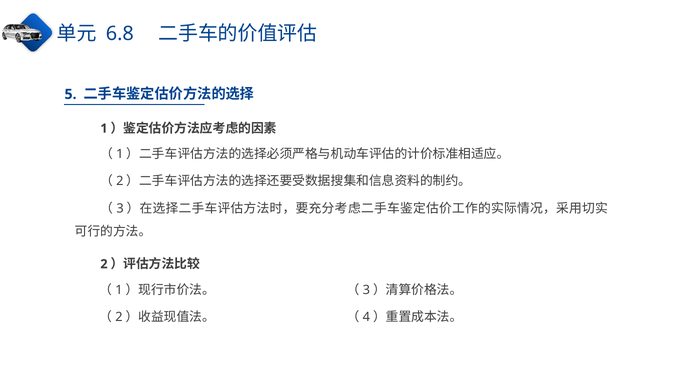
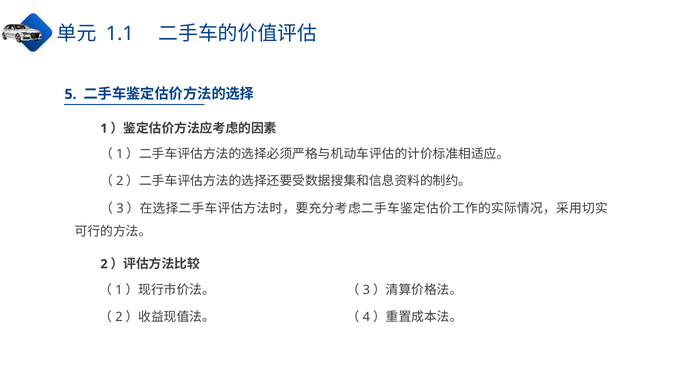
6.8: 6.8 -> 1.1 (120, 34)
